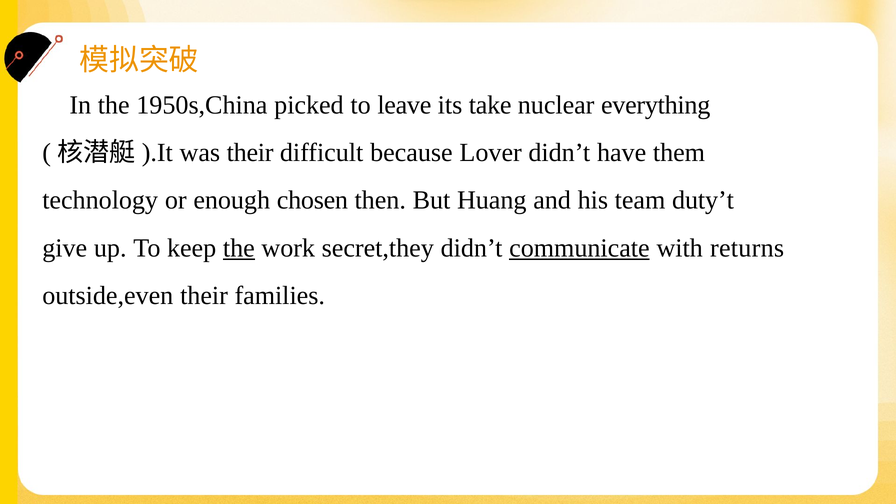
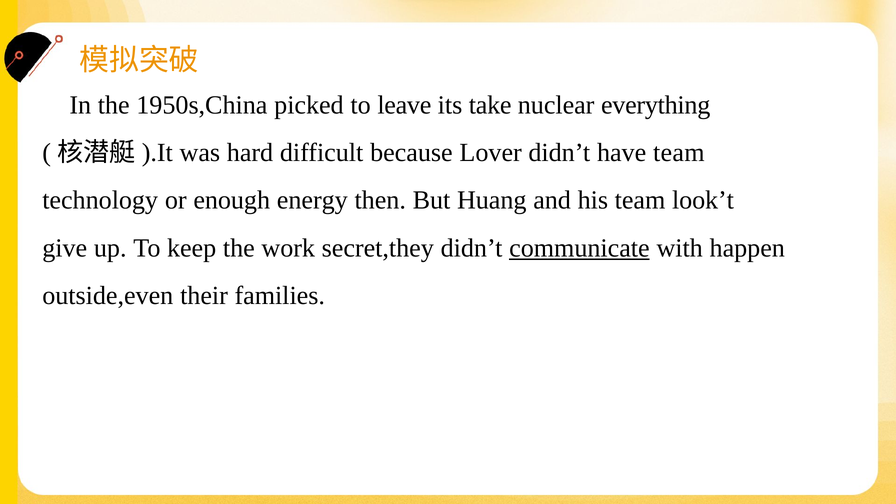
was their: their -> hard (250, 153)
have them: them -> team (679, 153)
chosen: chosen -> energy (312, 200)
duty’t: duty’t -> look’t (703, 200)
the underline: present -> none (239, 248)
returns: returns -> happen (747, 248)
